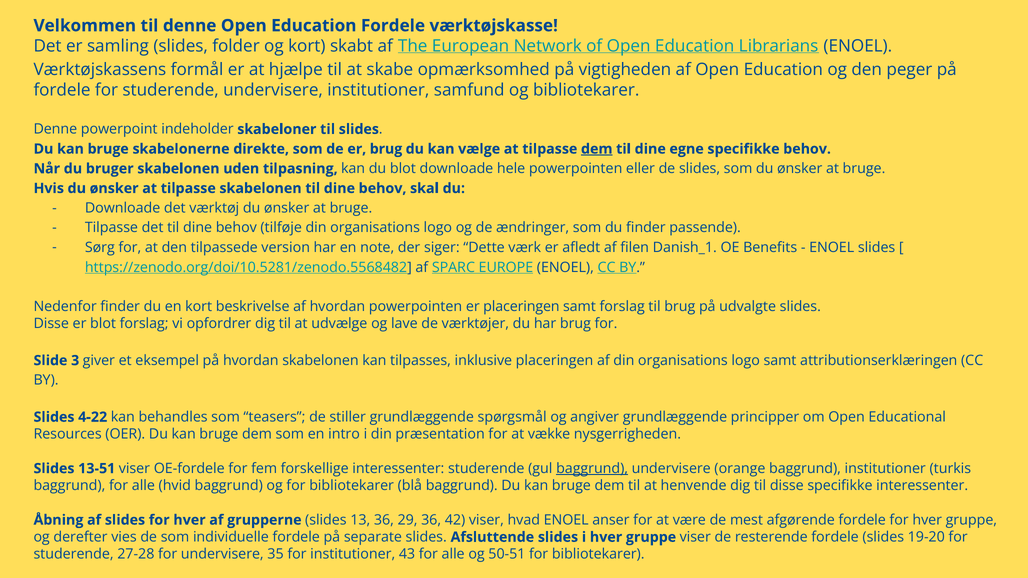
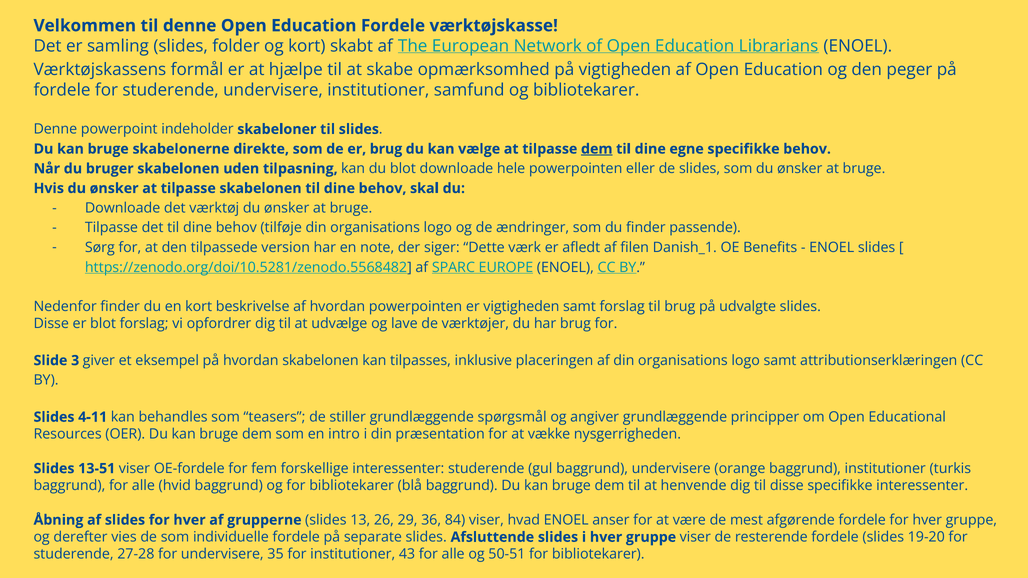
er placeringen: placeringen -> vigtigheden (521, 307)
4-22: 4-22 -> 4-11 (93, 417)
baggrund underline: present -> none (592, 469)
13 36: 36 -> 26 (384, 520)
42: 42 -> 84 (455, 520)
